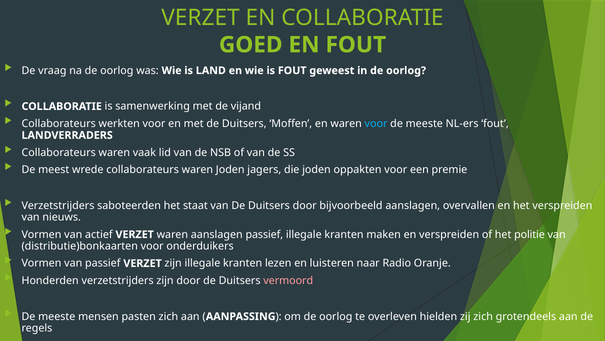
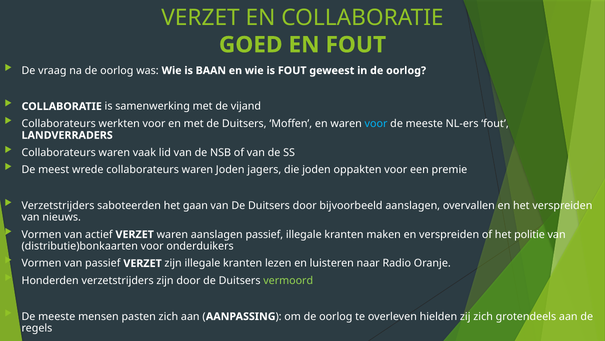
LAND: LAND -> BAAN (211, 70)
staat: staat -> gaan (195, 205)
vermoord colour: pink -> light green (288, 280)
